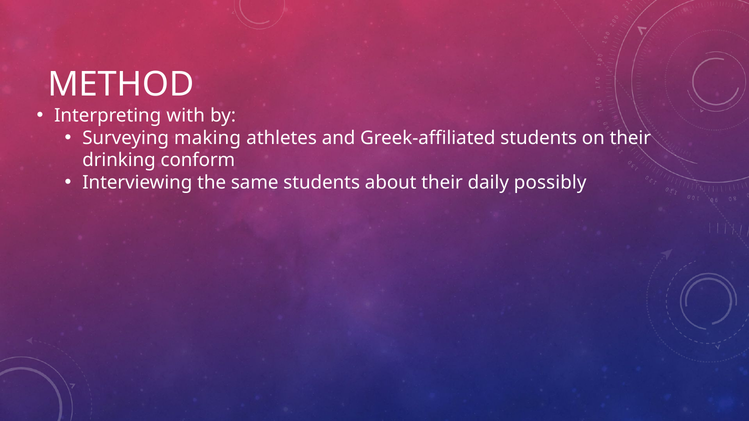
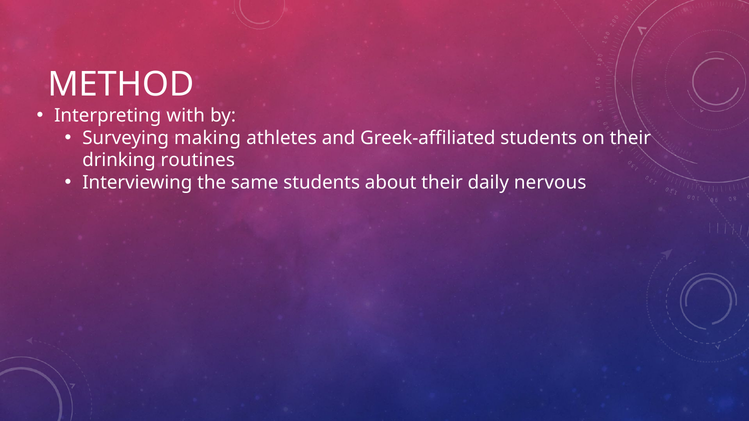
conform: conform -> routines (198, 160)
possibly: possibly -> nervous (550, 183)
